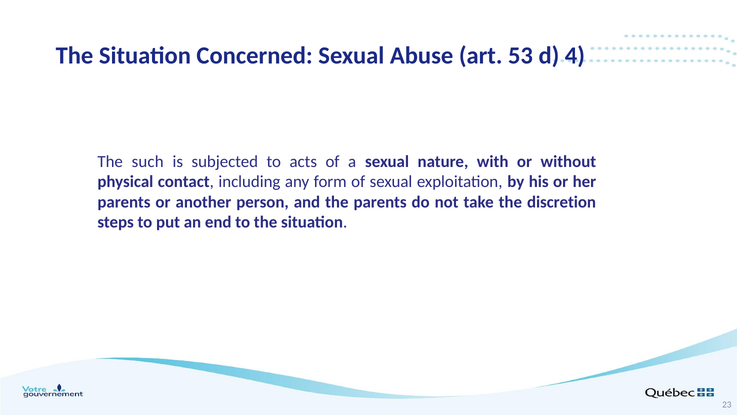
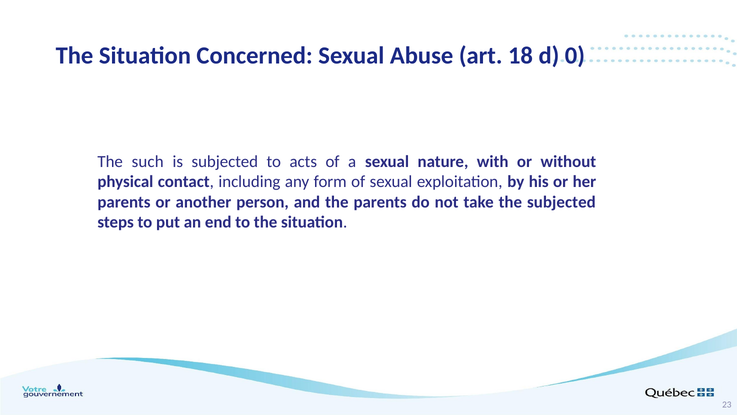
53: 53 -> 18 (520, 56)
4: 4 -> 0 (575, 56)
the discretion: discretion -> subjected (561, 202)
